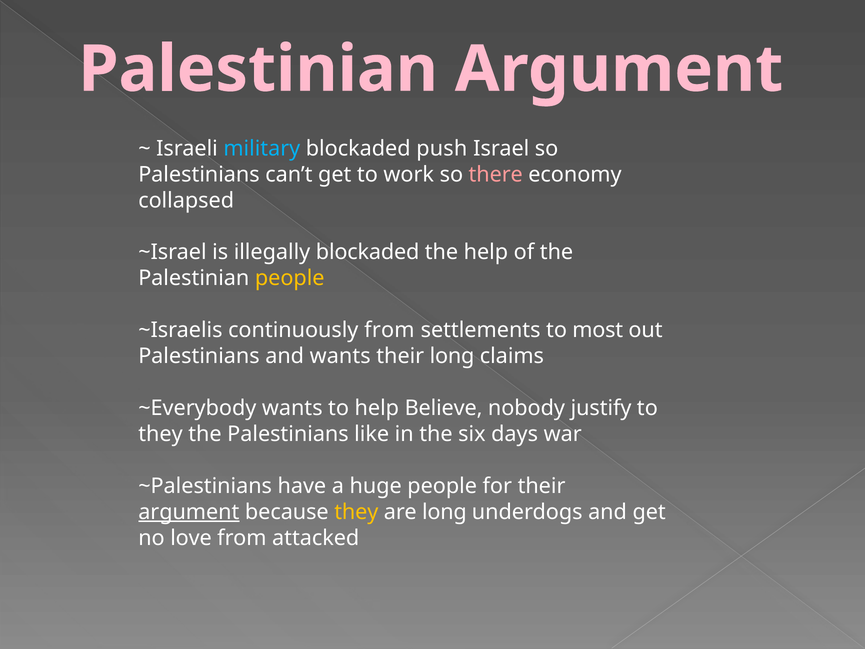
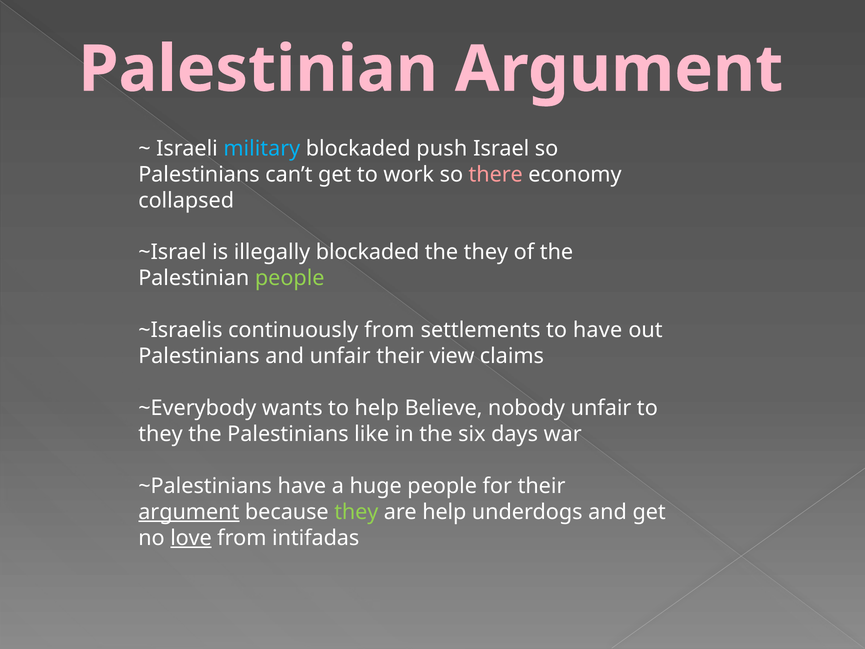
the help: help -> they (486, 252)
people colour: yellow -> light green (290, 278)
to most: most -> have (598, 330)
and wants: wants -> unfair (340, 356)
their long: long -> view (452, 356)
nobody justify: justify -> unfair (601, 408)
they colour: yellow -> light green (356, 512)
are long: long -> help (444, 512)
love underline: none -> present (191, 538)
attacked: attacked -> intifadas (316, 538)
